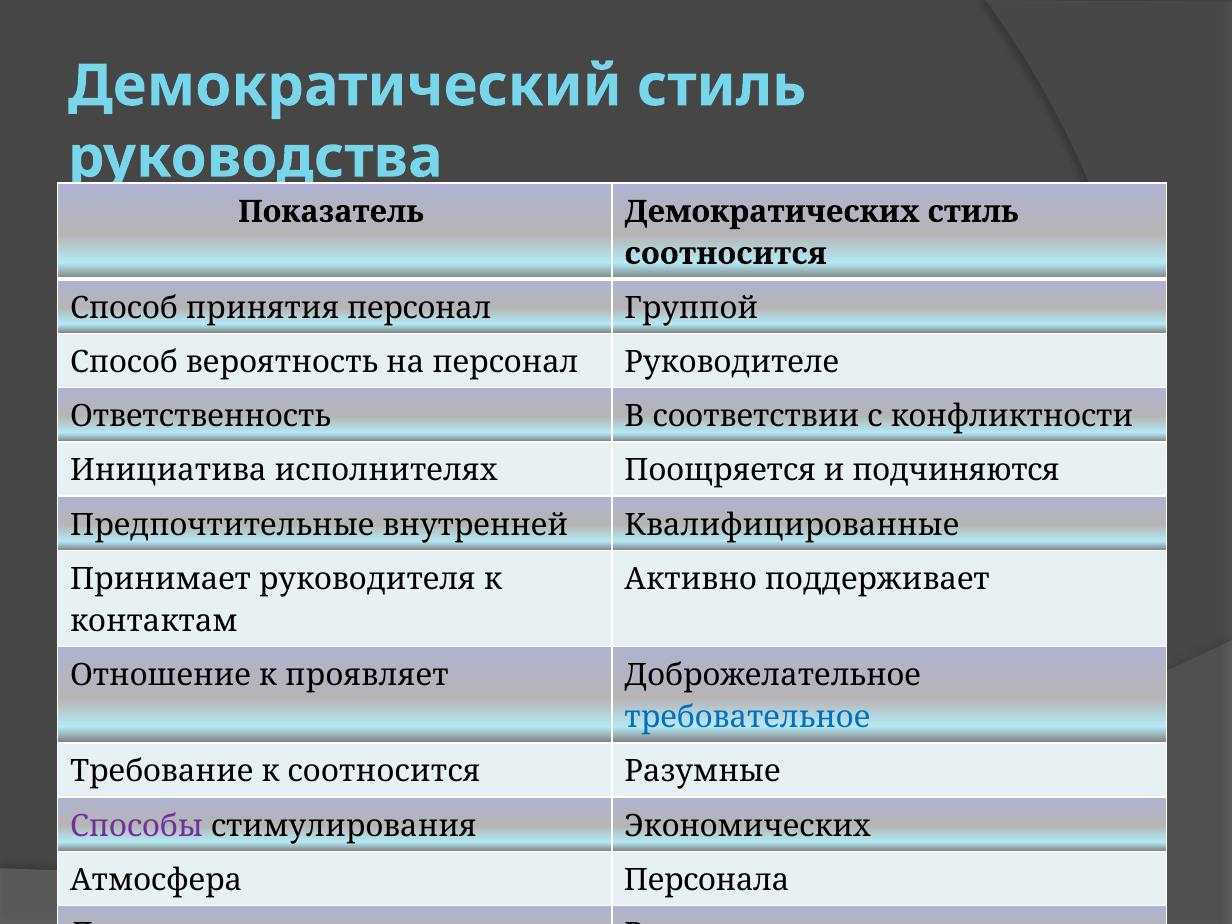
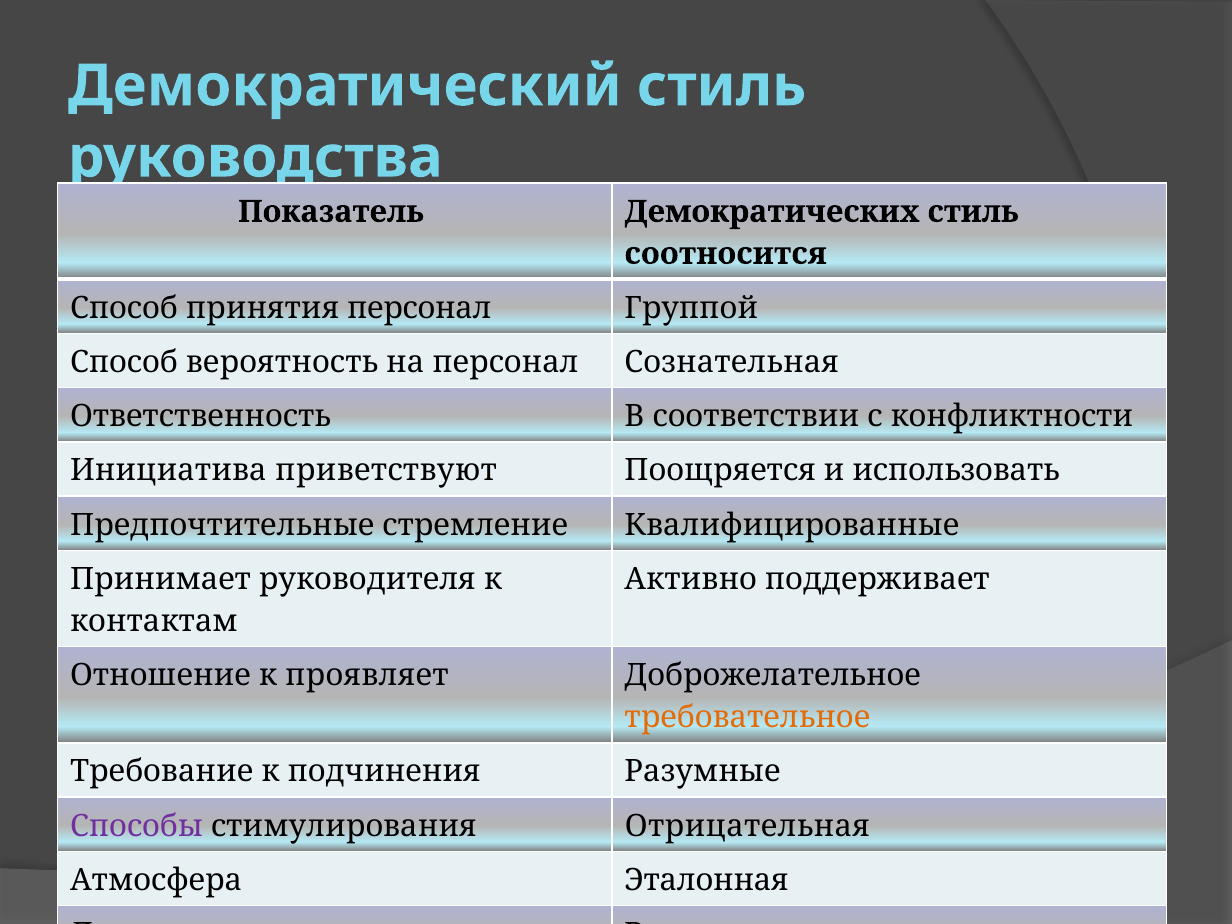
Руководителе: Руководителе -> Сознательная (732, 362)
исполнителях: исполнителях -> приветствуют (386, 471)
подчиняются: подчиняются -> использовать (956, 471)
внутренней: внутренней -> стремление (475, 525)
требовательное colour: blue -> orange (747, 717)
к соотносится: соотносится -> подчинения (384, 772)
Экономических: Экономических -> Отрицательная (747, 826)
Персонала: Персонала -> Эталонная (707, 880)
